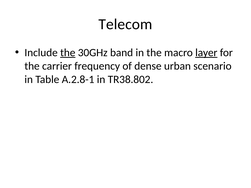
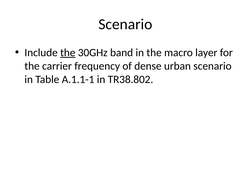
Telecom: Telecom -> Scenario (125, 24)
layer underline: present -> none (206, 53)
A.2.8-1: A.2.8-1 -> A.1.1-1 (78, 79)
